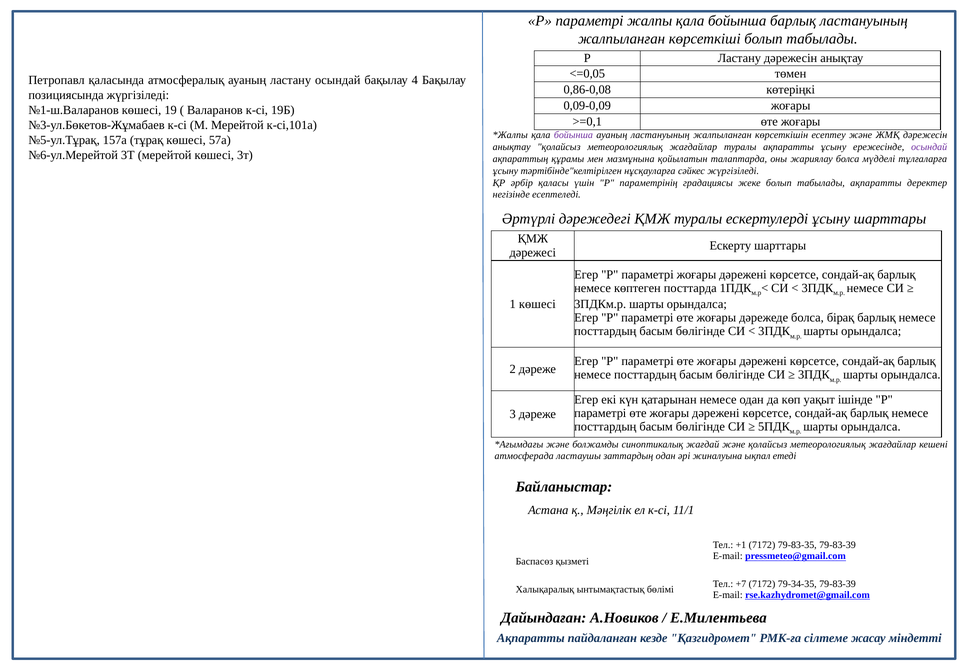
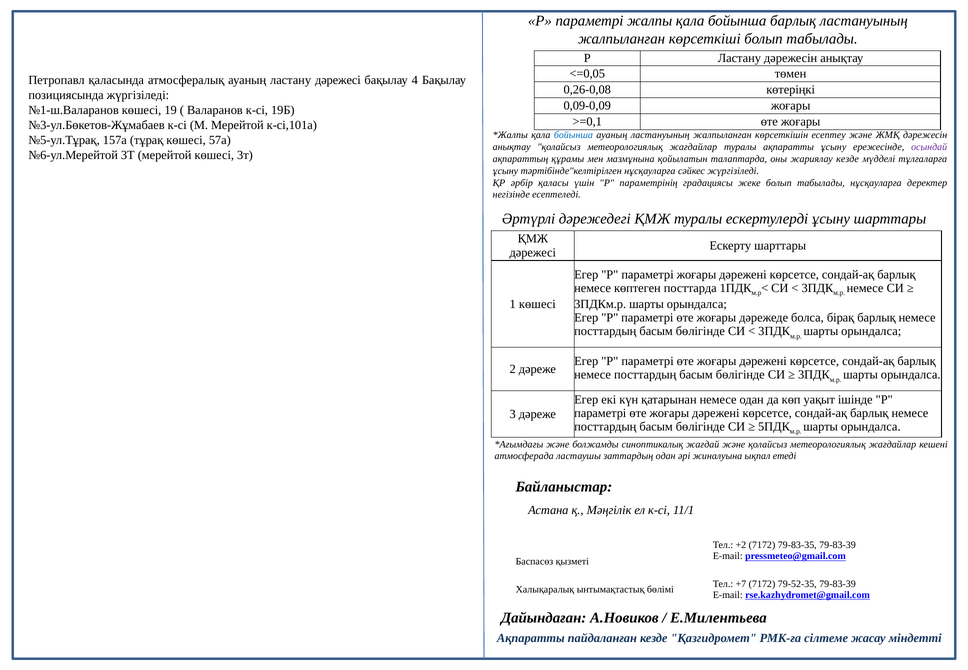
ластану осындай: осындай -> дәрежесі (338, 80)
0,86-0,08: 0,86-0,08 -> 0,26-0,08 (587, 90)
бойынша colour: purple -> blue (573, 135)
жариялау болса: болса -> кезде (848, 159)
табылады ақпаратты: ақпаратты -> нұсқауларға (876, 183)
+1: +1 -> +2 (741, 545)
79-34-35: 79-34-35 -> 79-52-35 (797, 584)
